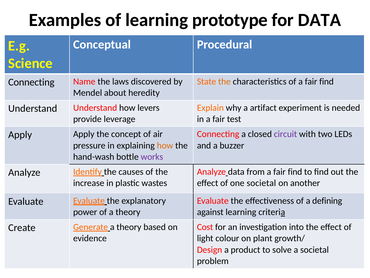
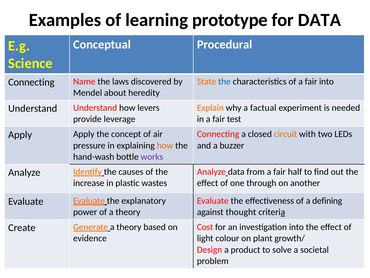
the colour: orange -> blue (224, 81)
of a fair find: find -> into (326, 81)
artifact: artifact -> factual (263, 108)
circuit colour: purple -> orange (285, 134)
from a fair find: find -> half (295, 172)
one societal: societal -> through (261, 183)
against learning: learning -> thought (241, 212)
